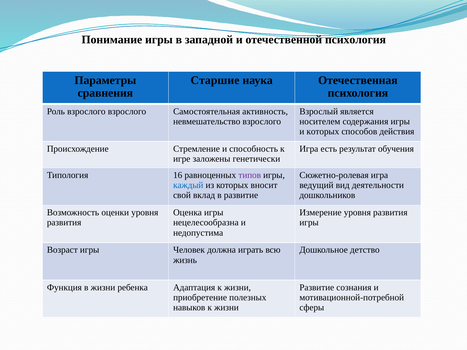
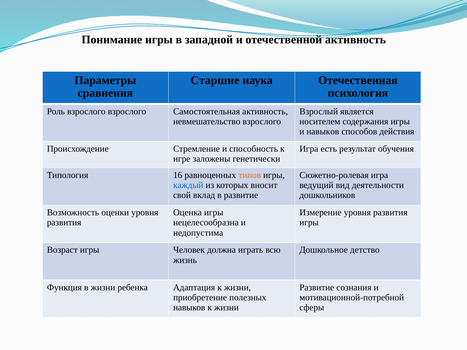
отечественной психология: психология -> активность (355, 40)
и которых: которых -> навыков (323, 132)
типов colour: purple -> orange (250, 175)
